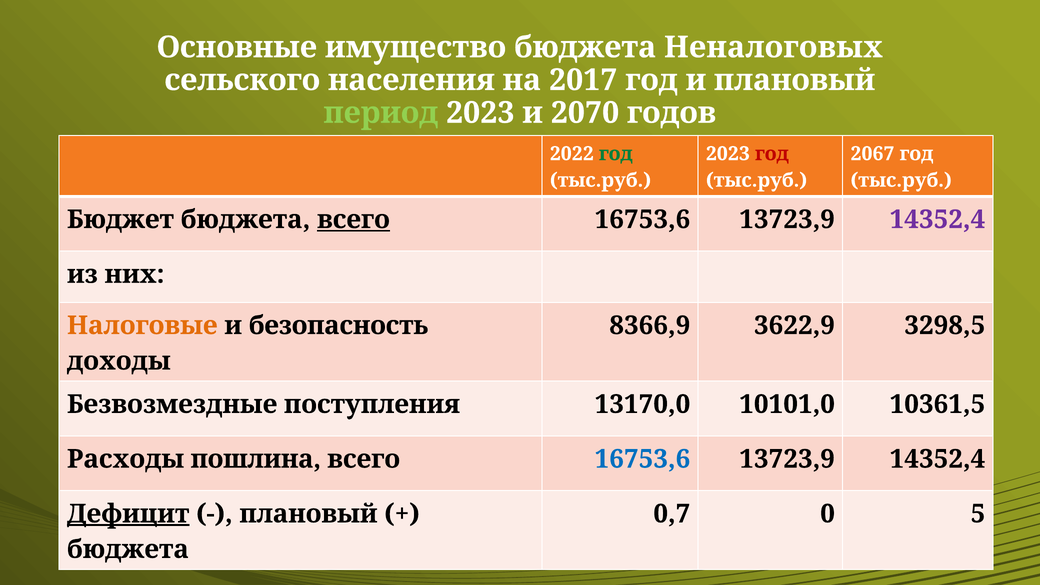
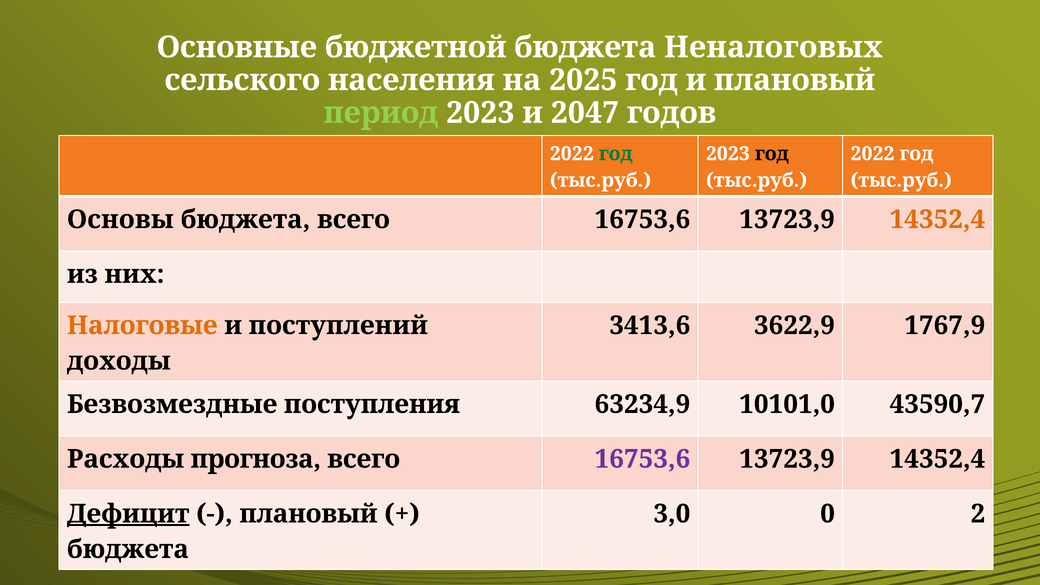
имущество: имущество -> бюджетной (416, 47)
2017: 2017 -> 2025 (583, 80)
2070: 2070 -> 2047 (585, 113)
год colour: red -> black (772, 154)
2067: 2067 -> 2022 (872, 154)
Бюджет: Бюджет -> Основы (120, 220)
всего underline: present -> none (353, 220)
14352,4 colour: purple -> orange (937, 220)
безопасность: безопасность -> поступлений (338, 326)
8366,9: 8366,9 -> 3413,6 (650, 326)
3298,5: 3298,5 -> 1767,9 (945, 326)
13170,0: 13170,0 -> 63234,9 (642, 404)
10361,5: 10361,5 -> 43590,7 (937, 404)
пошлина: пошлина -> прогноза (256, 459)
16753,6 colour: blue -> purple (642, 459)
0,7: 0,7 -> 3,0 (672, 514)
5: 5 -> 2 (978, 514)
